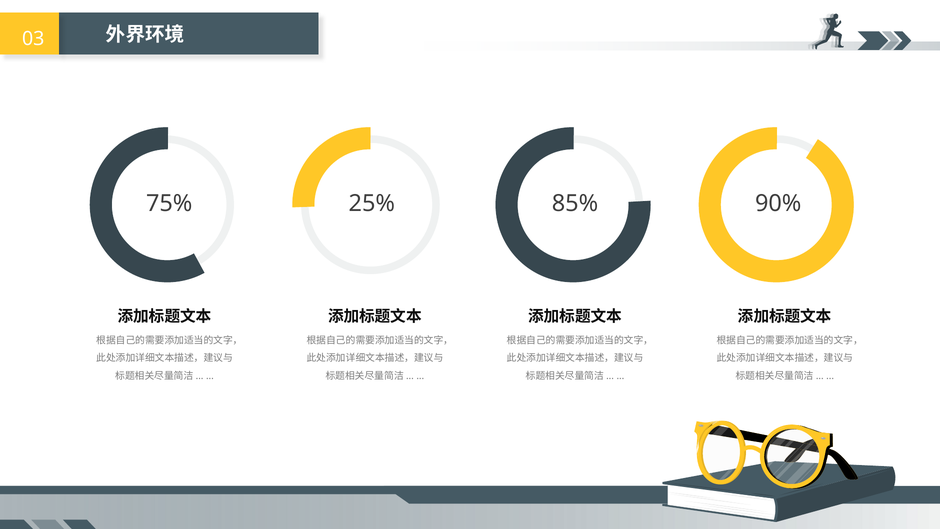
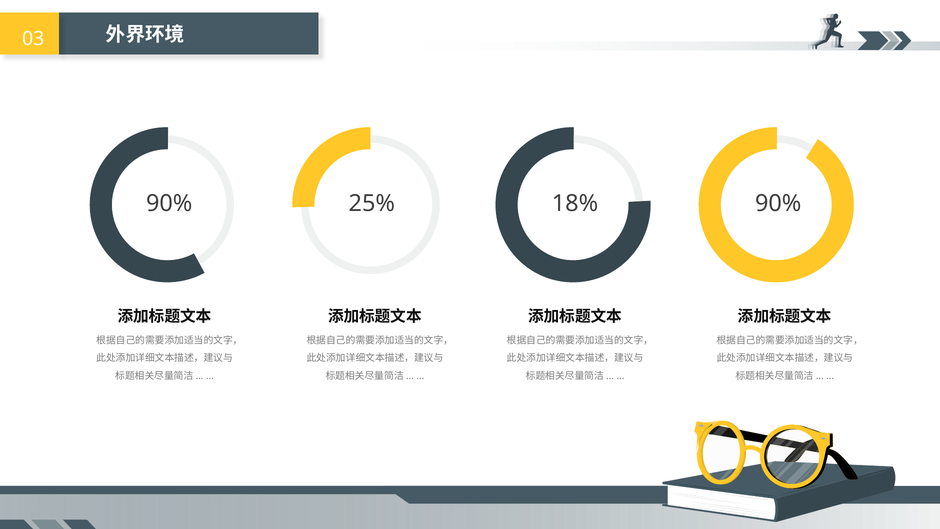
75%: 75% -> 90% (169, 204)
85%: 85% -> 18% (575, 204)
